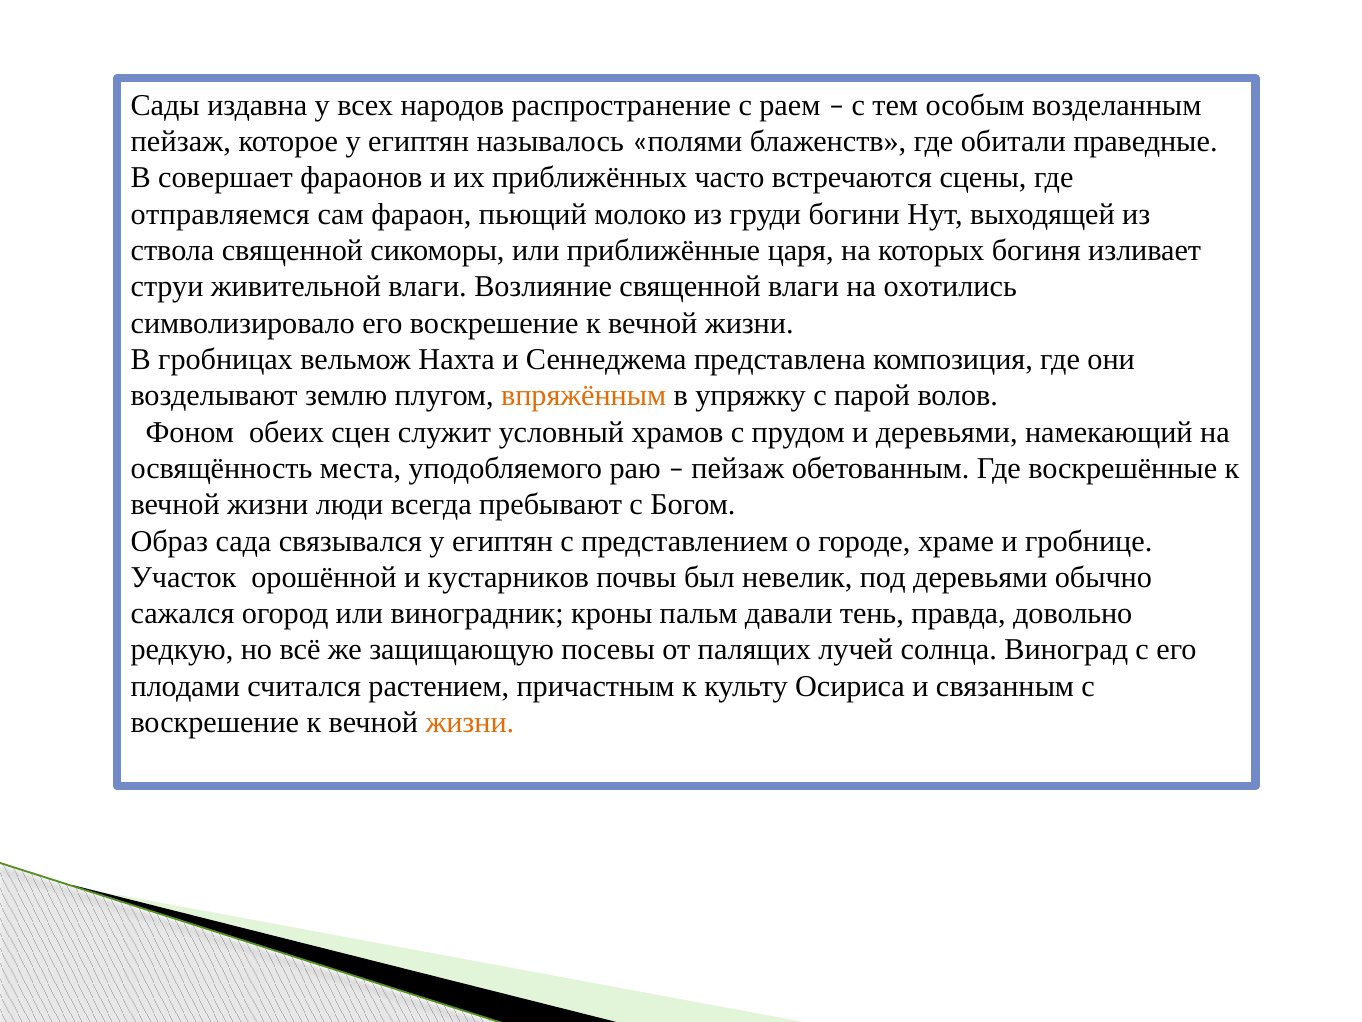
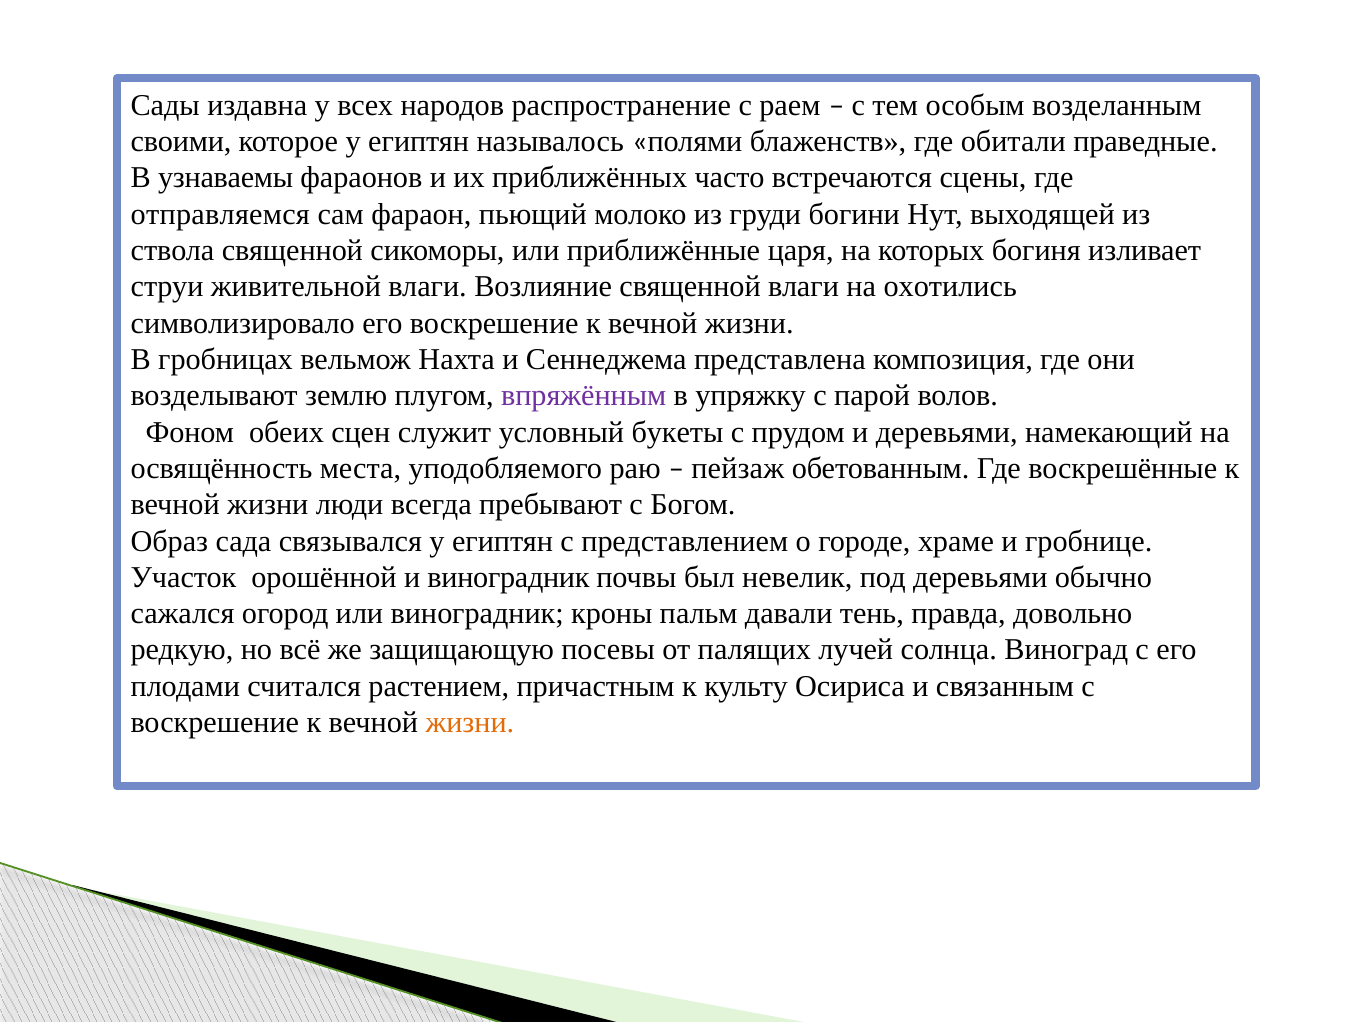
пейзаж: пейзаж -> своими (181, 141)
совершает: совершает -> узнаваемы (226, 178)
впряжённым colour: orange -> purple (584, 396)
храмов: храмов -> букеты (677, 432)
и кустарников: кустарников -> виноградник (508, 577)
